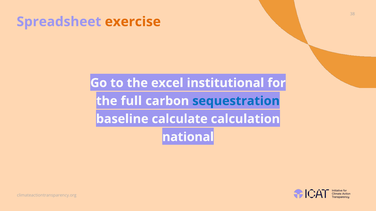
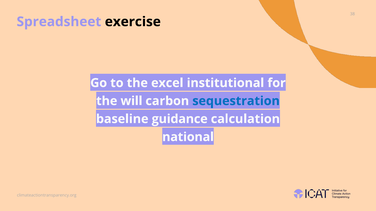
exercise colour: orange -> black (133, 22)
full: full -> will (131, 101)
calculate: calculate -> guidance (180, 119)
